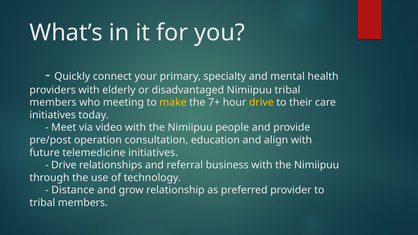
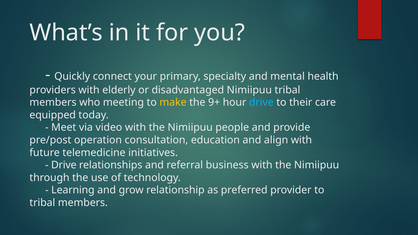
7+: 7+ -> 9+ (214, 102)
drive colour: yellow -> light blue (261, 102)
initiatives: initiatives -> equipped (53, 115)
Distance: Distance -> Learning (73, 190)
